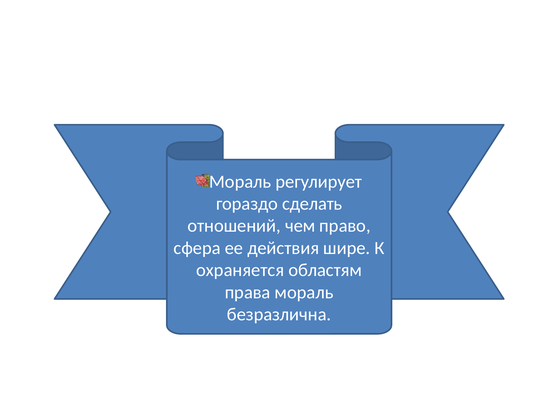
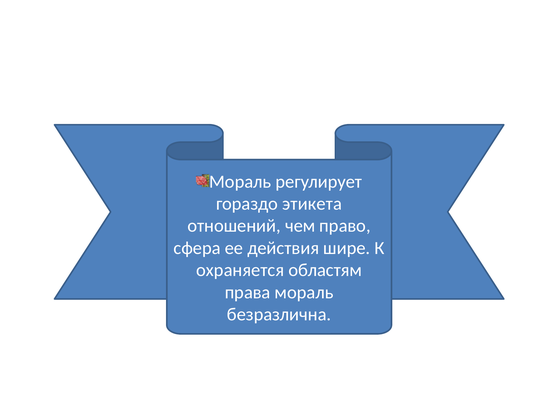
сделать: сделать -> этикета (312, 204)
